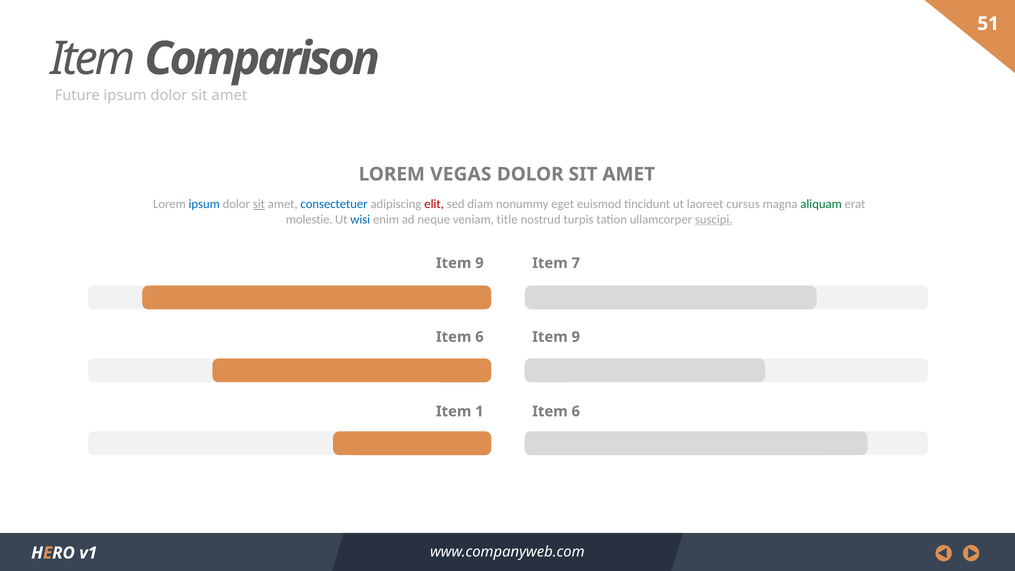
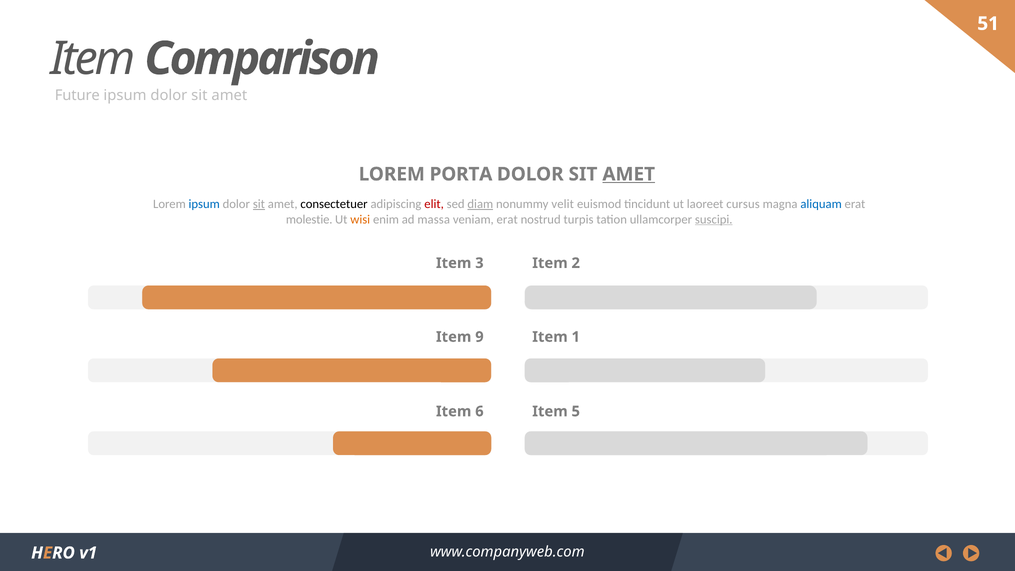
VEGAS: VEGAS -> PORTA (461, 174)
AMET underline: none -> present (629, 174)
consectetuer colour: blue -> black (334, 204)
diam underline: none -> present (480, 204)
eget: eget -> velit (563, 204)
aliquam colour: green -> blue (821, 204)
wisi colour: blue -> orange (360, 219)
neque: neque -> massa (434, 219)
veniam title: title -> erat (507, 219)
9: 9 -> 3 (479, 263)
7: 7 -> 2 (576, 263)
6: 6 -> 9 (479, 337)
9: 9 -> 1 (576, 337)
1: 1 -> 6 (479, 411)
6: 6 -> 5 (576, 411)
